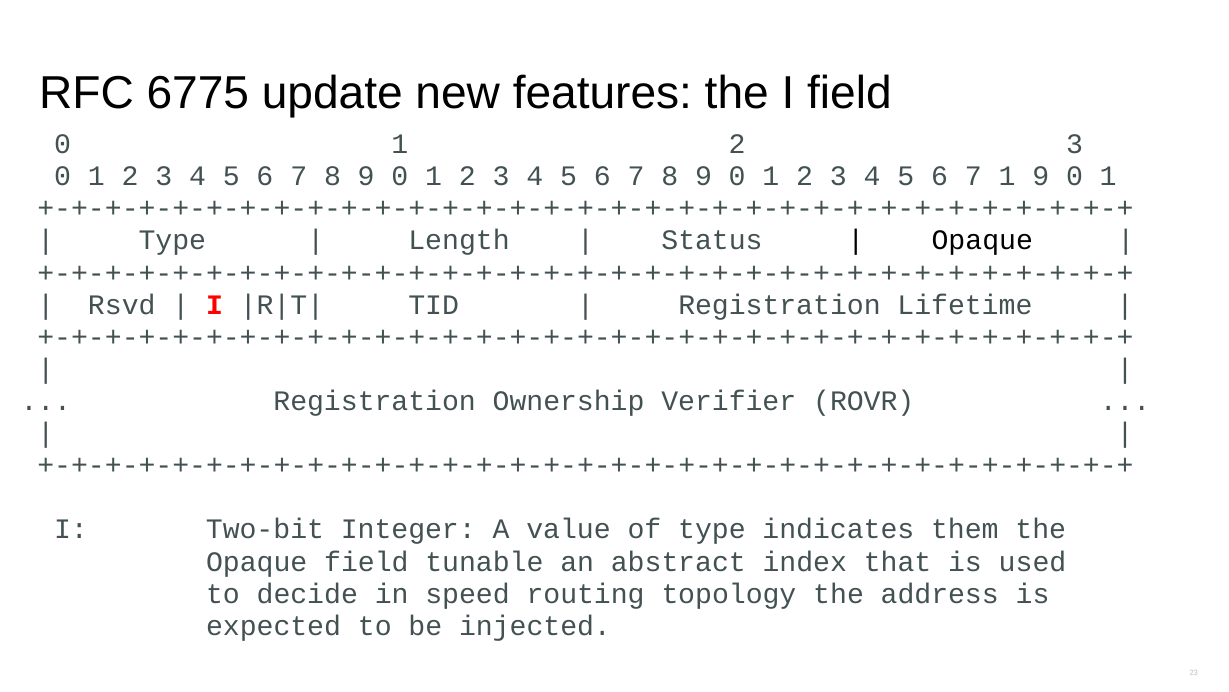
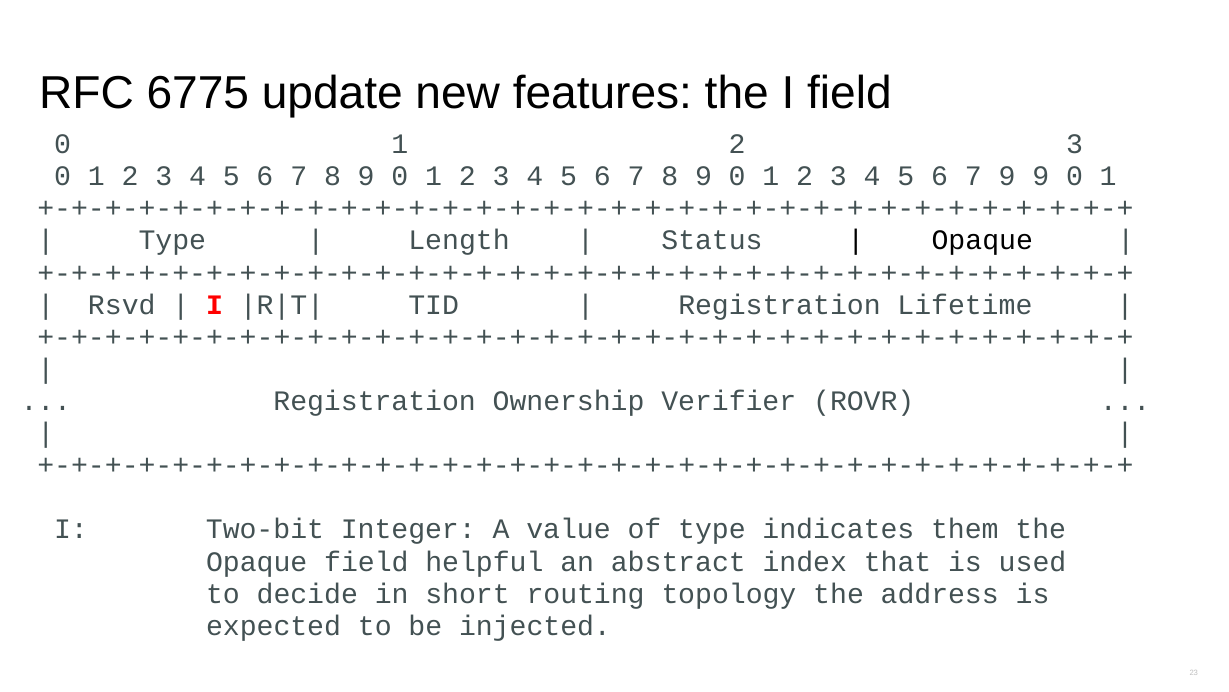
7 1: 1 -> 9 (1007, 176)
tunable: tunable -> helpful (484, 561)
speed: speed -> short (467, 593)
